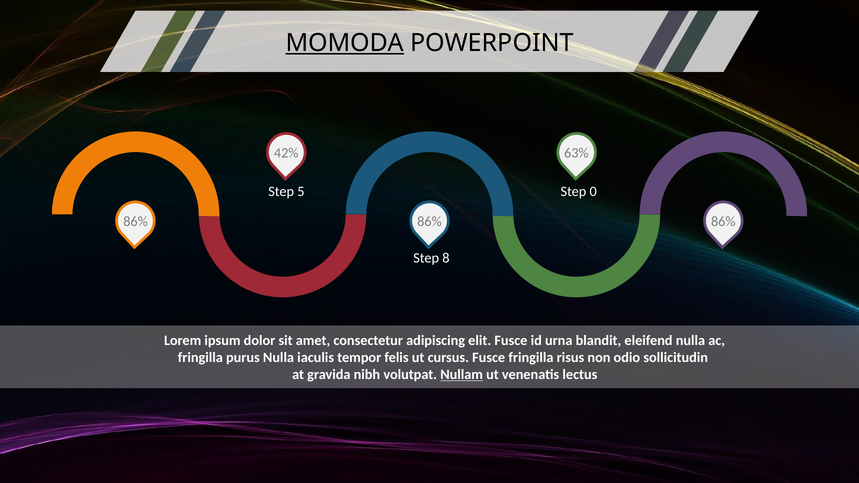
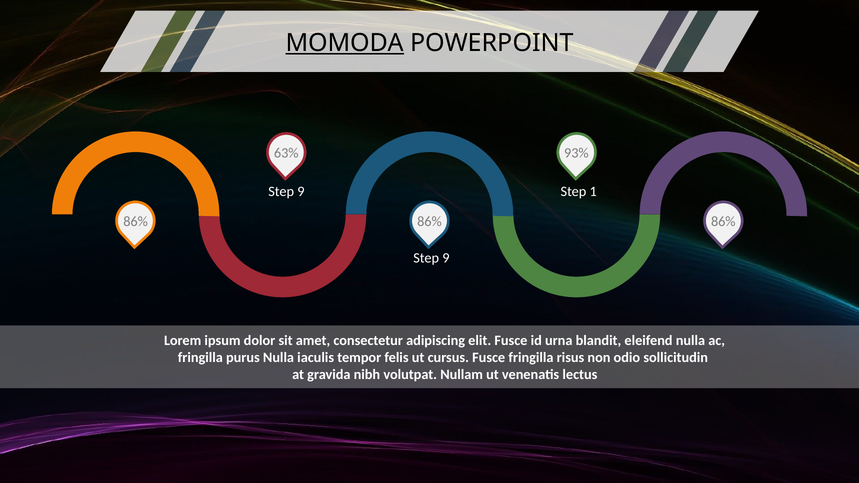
42%: 42% -> 63% (286, 153)
63%: 63% -> 93% (576, 153)
5: 5 -> 9 (301, 192)
0: 0 -> 1 (593, 192)
8: 8 -> 9 (446, 258)
Nullam underline: present -> none (462, 375)
